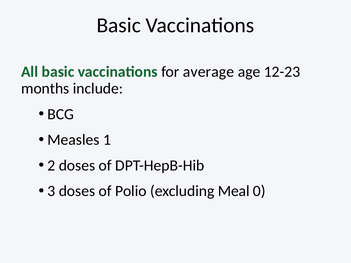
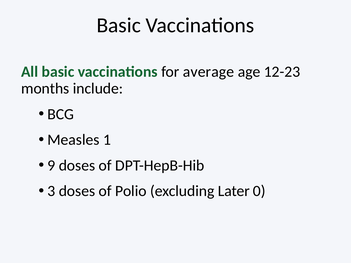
2: 2 -> 9 (51, 166)
Meal: Meal -> Later (234, 191)
